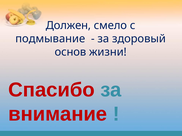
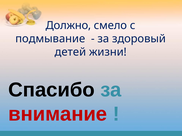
Должен: Должен -> Должно (68, 25)
основ: основ -> детей (70, 52)
Спасибо colour: red -> black (51, 90)
